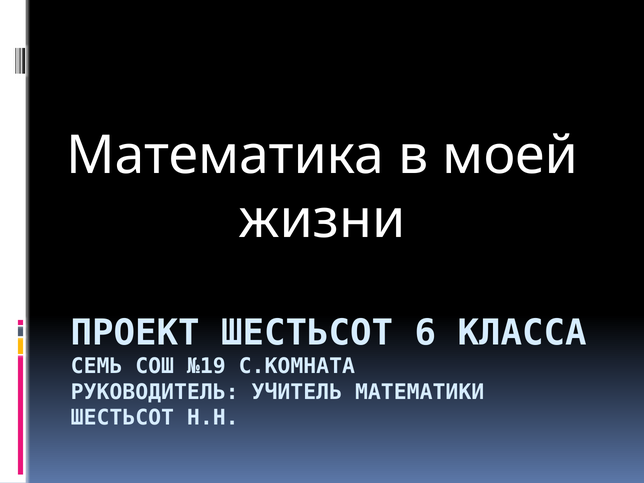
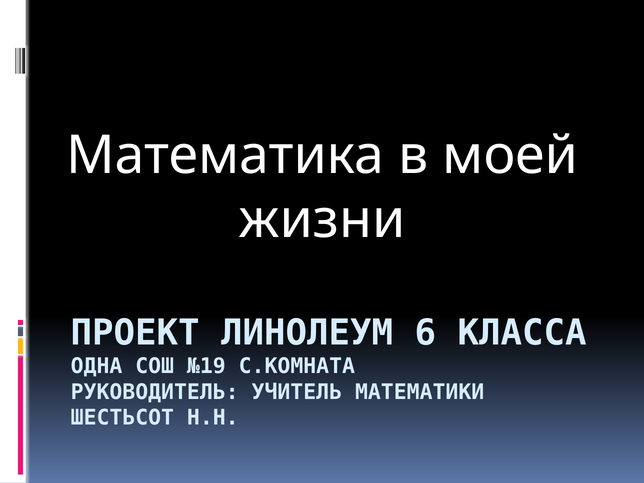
ПРОЕКТ ШЕСТЬСОТ: ШЕСТЬСОТ -> ЛИНОЛЕУМ (307, 333)
СЕМЬ: СЕМЬ -> ОДНА (97, 366)
